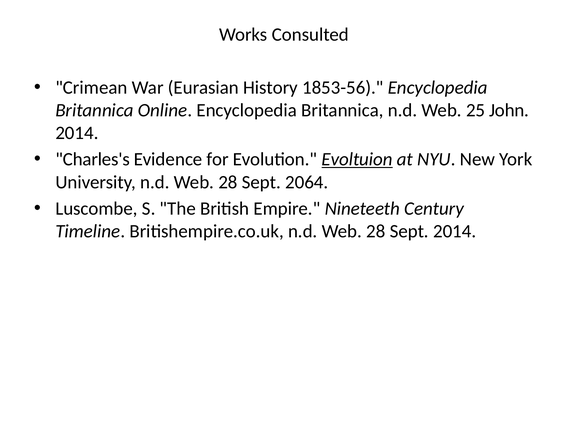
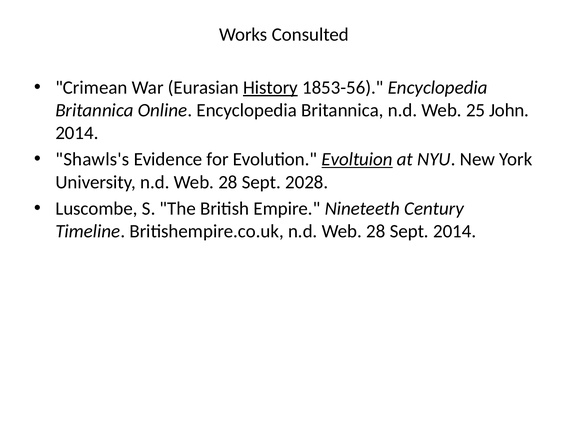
History underline: none -> present (270, 87)
Charles's: Charles's -> Shawls's (92, 159)
2064: 2064 -> 2028 (307, 182)
